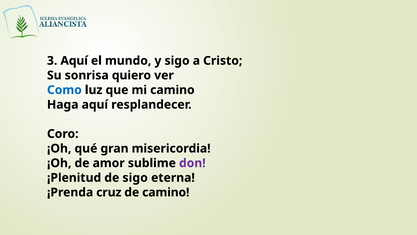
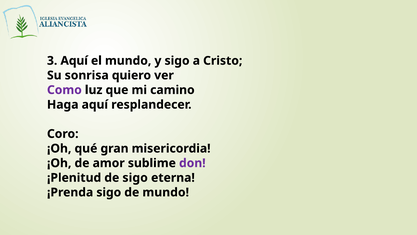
Como colour: blue -> purple (64, 90)
¡Prenda cruz: cruz -> sigo (109, 192)
de camino: camino -> mundo (166, 192)
